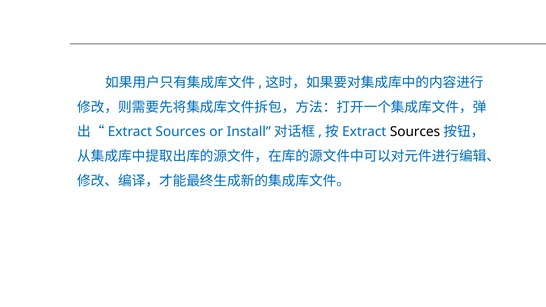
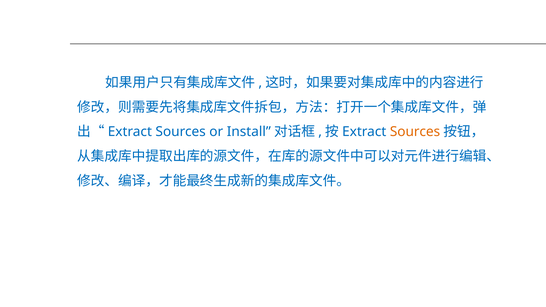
Sources colour: black -> orange (415, 132)
